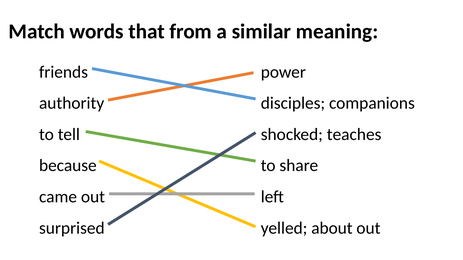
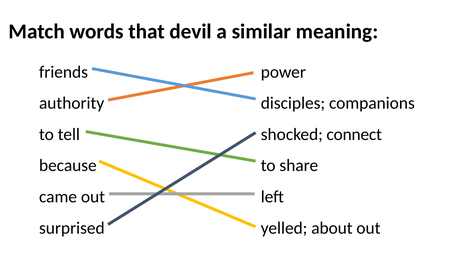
from: from -> devil (191, 31)
teaches: teaches -> connect (354, 135)
